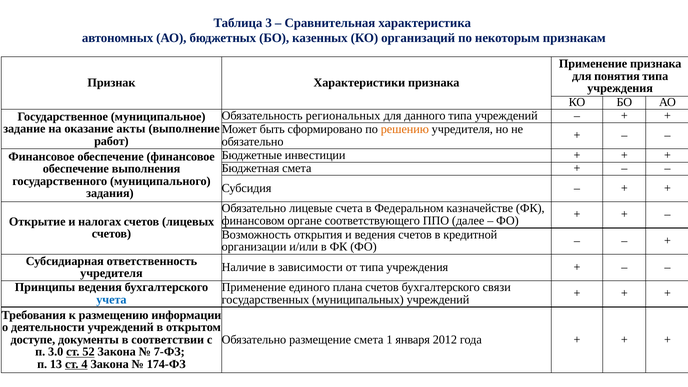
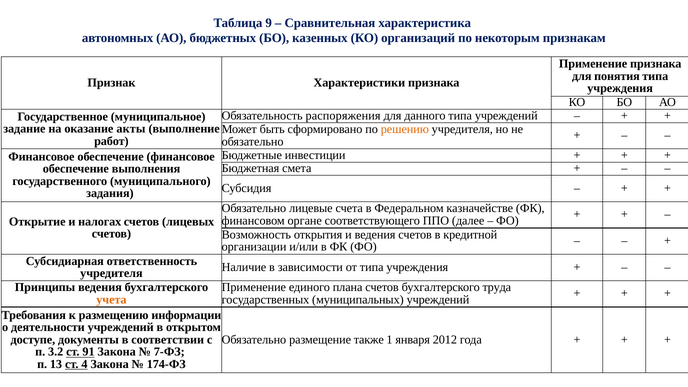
3: 3 -> 9 (269, 23)
региональных: региональных -> распоряжения (343, 116)
связи: связи -> труда (497, 287)
учета colour: blue -> orange (111, 300)
размещение смета: смета -> также (369, 340)
3.0: 3.0 -> 3.2 (56, 352)
52: 52 -> 91 (89, 352)
